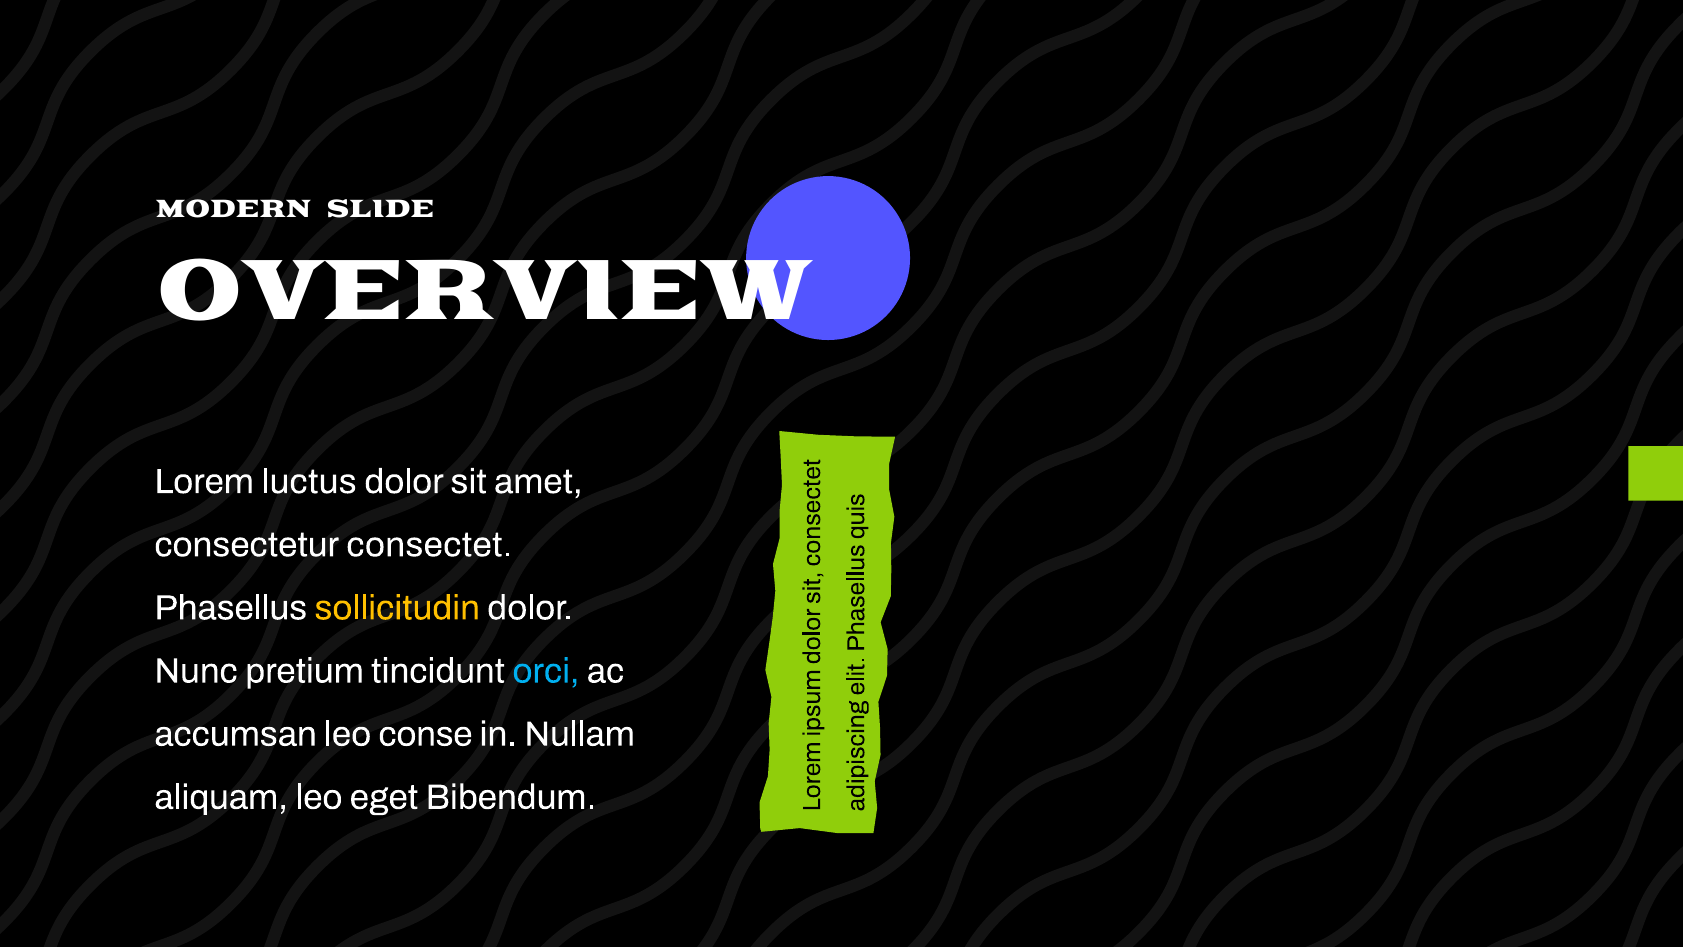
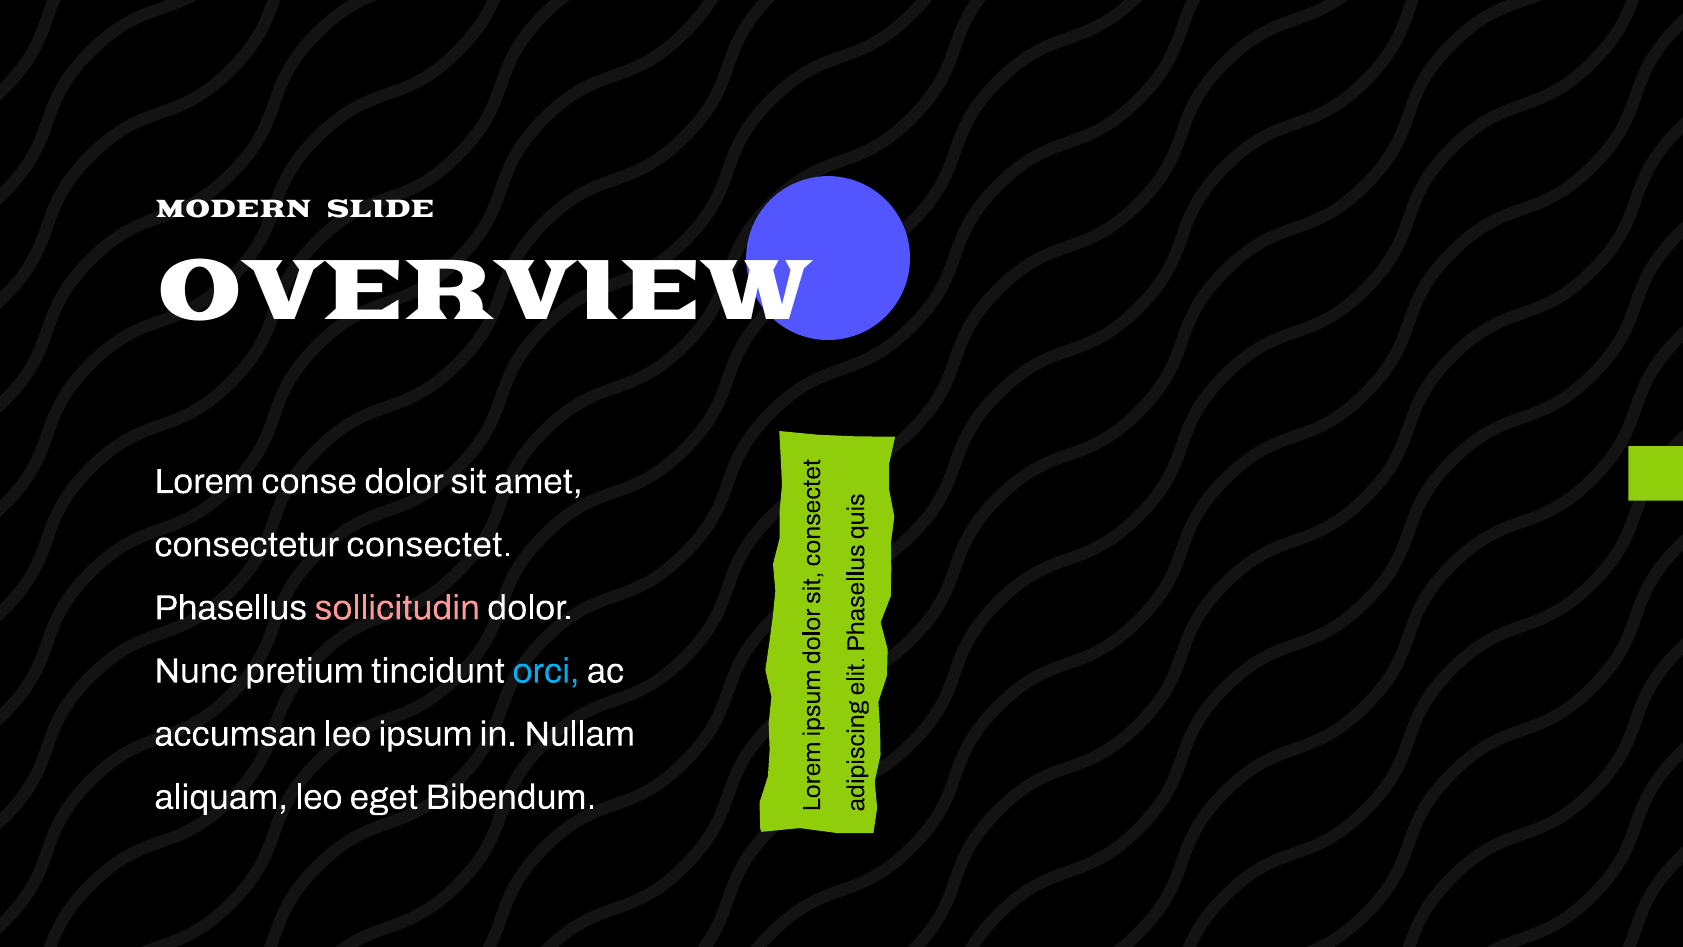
luctus: luctus -> conse (309, 481)
sollicitudin colour: yellow -> pink (397, 608)
conse: conse -> ipsum (426, 734)
